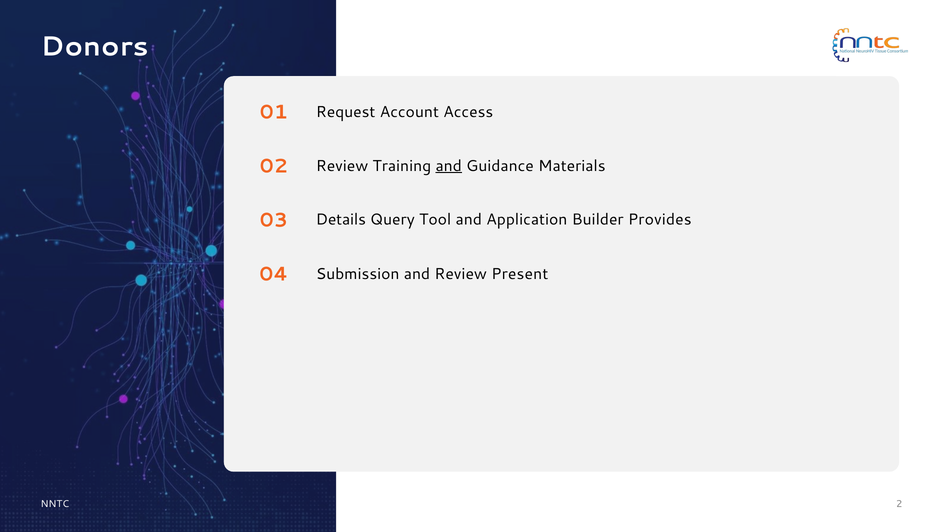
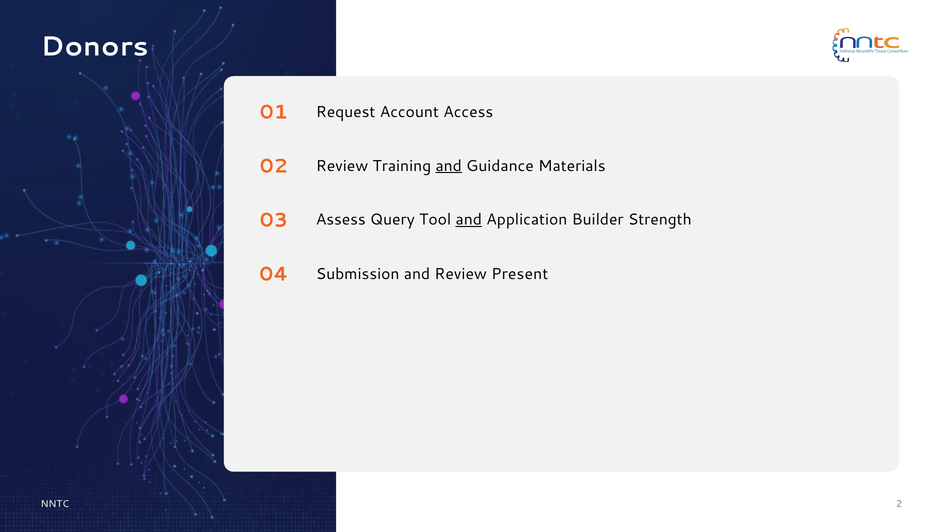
Details: Details -> Assess (341, 220)
and underline: none -> present (469, 220)
Provides: Provides -> Strength (660, 220)
